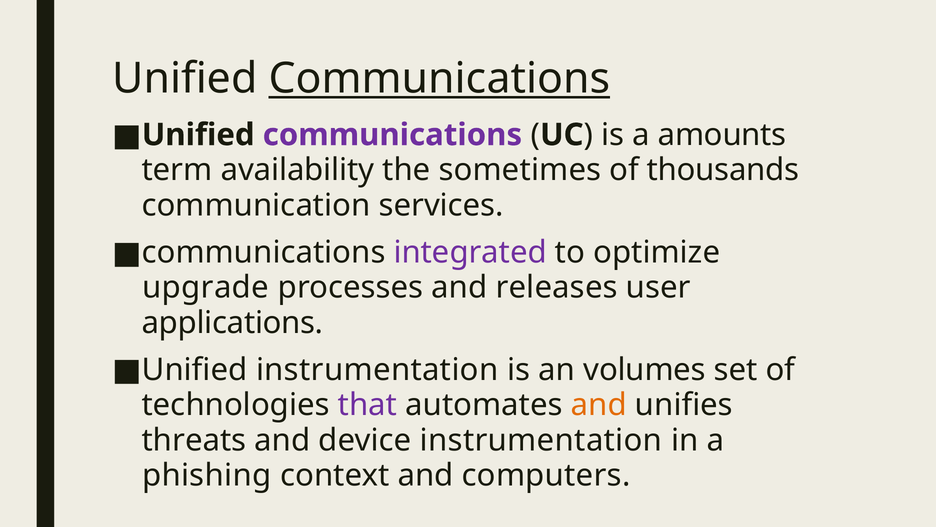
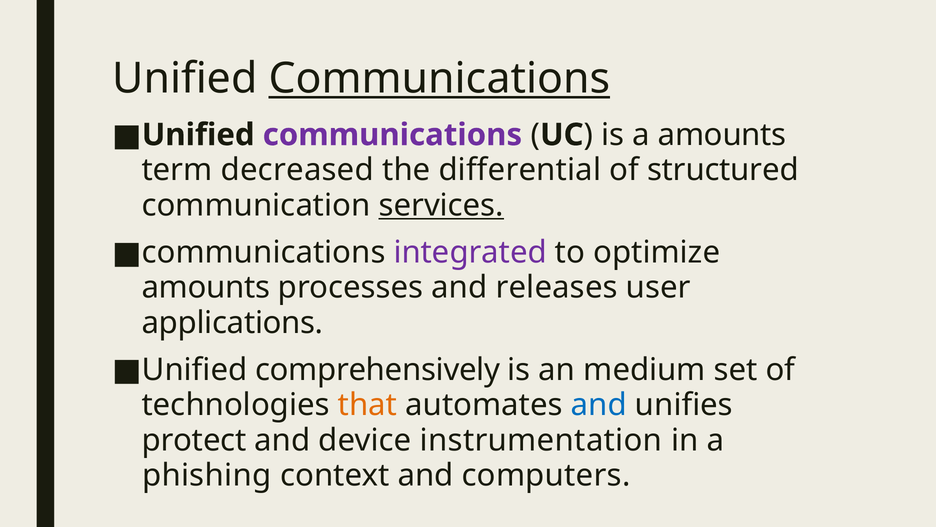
availability: availability -> decreased (297, 170)
sometimes: sometimes -> differential (520, 170)
thousands: thousands -> structured (723, 170)
services underline: none -> present (441, 205)
upgrade: upgrade -> amounts (206, 287)
Unified instrumentation: instrumentation -> comprehensively (378, 369)
volumes: volumes -> medium (644, 369)
that colour: purple -> orange (367, 405)
and colour: orange -> blue (599, 405)
threats: threats -> protect (194, 440)
